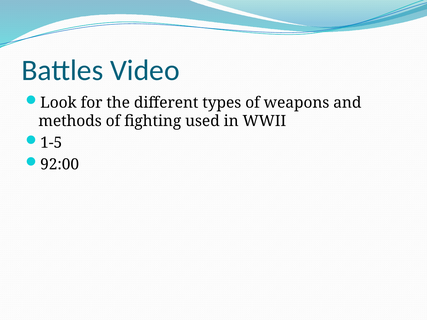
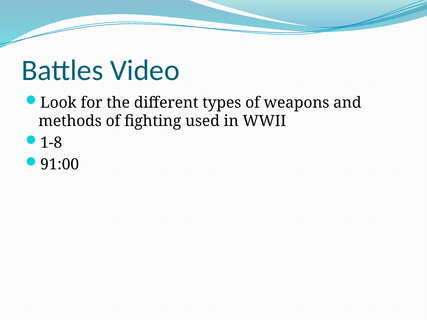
1-5: 1-5 -> 1-8 (51, 143)
92:00: 92:00 -> 91:00 (60, 164)
